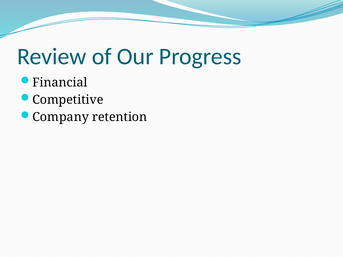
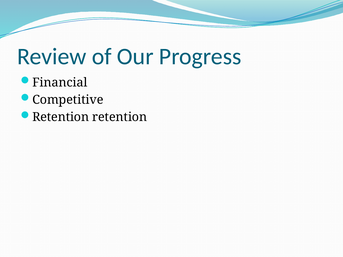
Company: Company -> Retention (61, 117)
